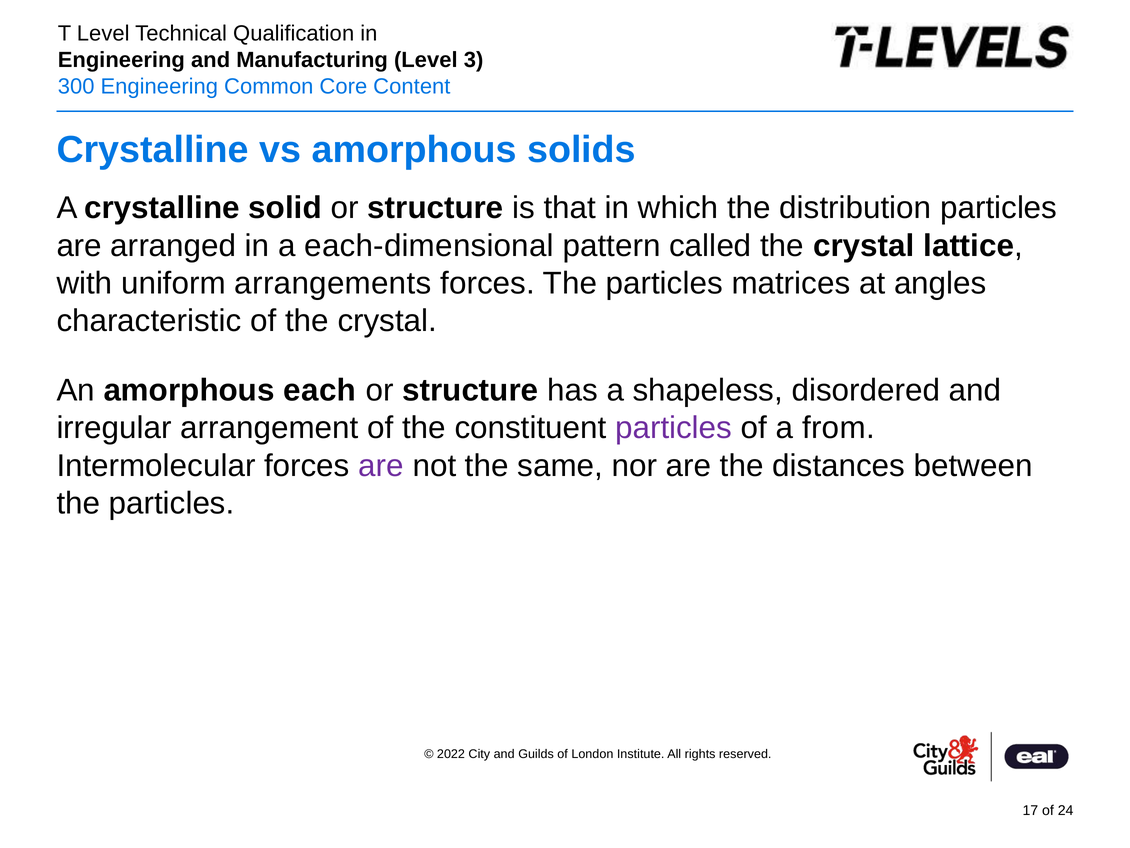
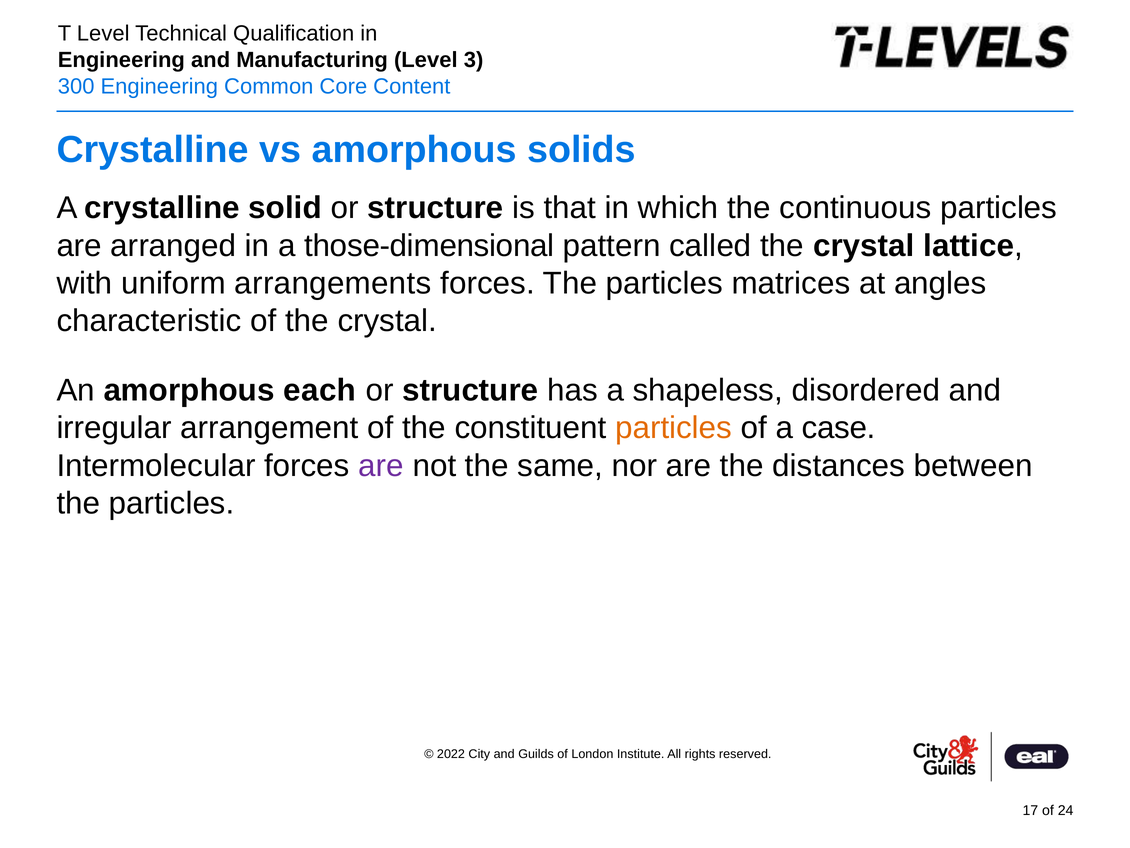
distribution: distribution -> continuous (855, 208)
each-dimensional: each-dimensional -> those-dimensional (429, 246)
particles colour: purple -> orange (674, 428)
from: from -> case (839, 428)
